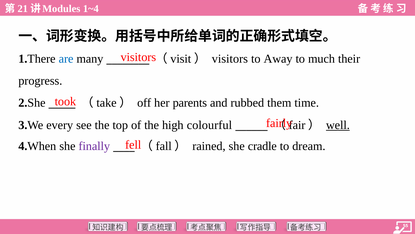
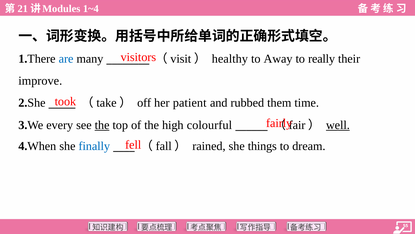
visitors: visitors -> healthy (230, 59)
much: much -> really (322, 59)
progress: progress -> improve (40, 81)
parents: parents -> patient (190, 103)
the underline: none -> present (102, 125)
finally colour: purple -> blue (94, 146)
cradle: cradle -> things (262, 146)
